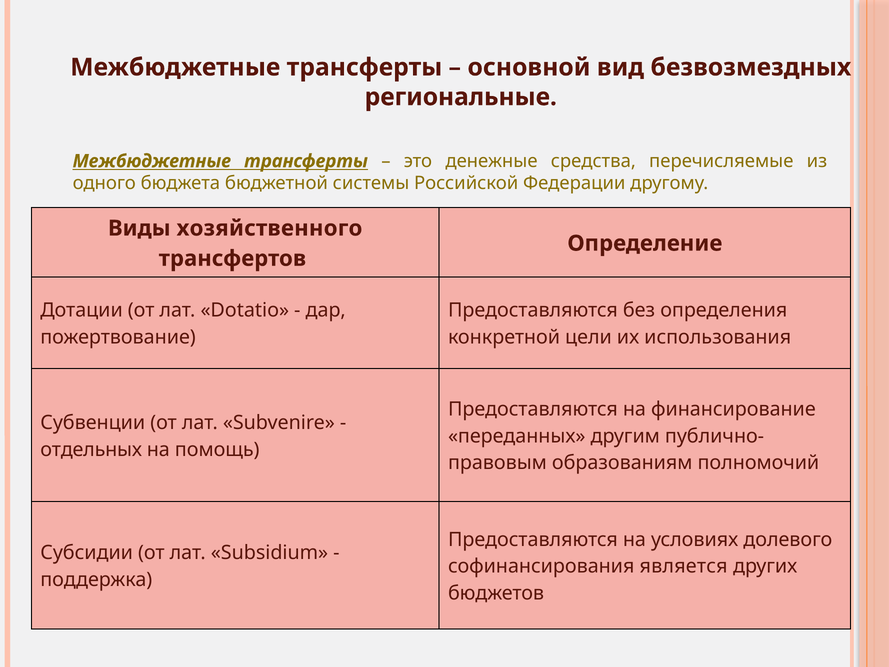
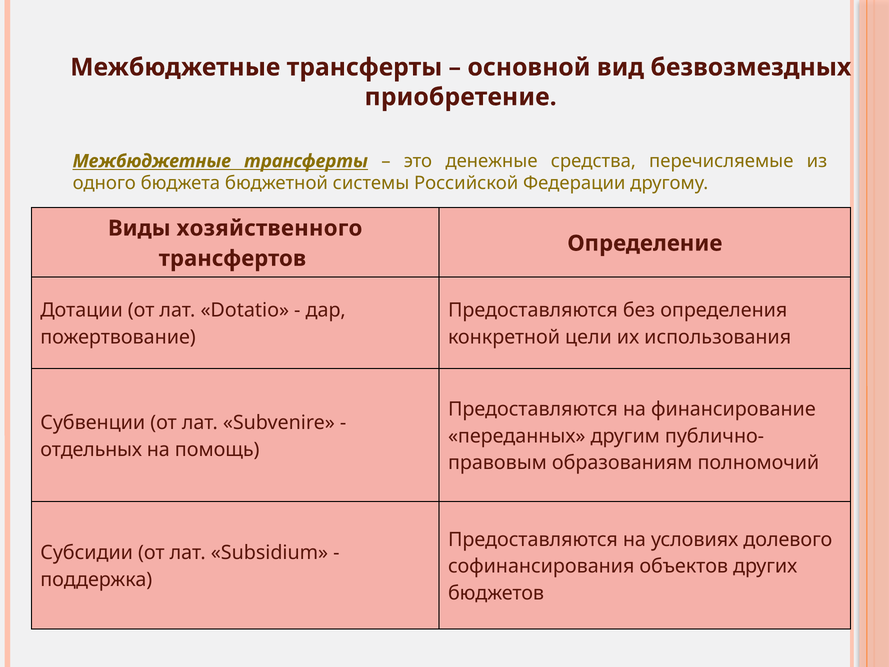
региональные: региональные -> приобретение (461, 97)
является: является -> объектов (684, 566)
